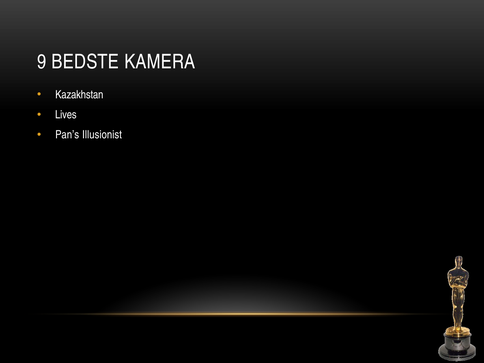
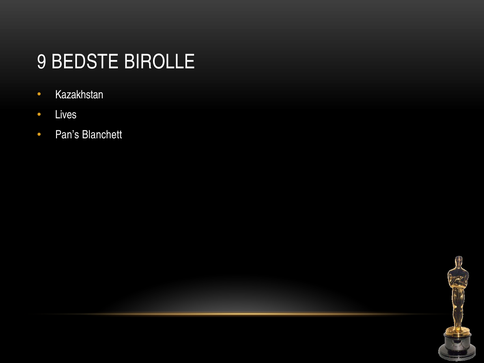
KAMERA: KAMERA -> BIROLLE (160, 62)
Illusionist: Illusionist -> Blanchett (102, 135)
